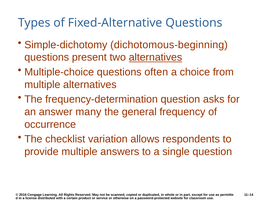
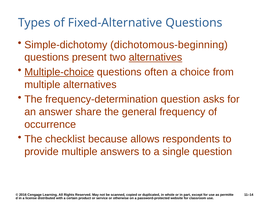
Multiple-choice underline: none -> present (59, 72)
many: many -> share (88, 112)
variation: variation -> because (108, 139)
